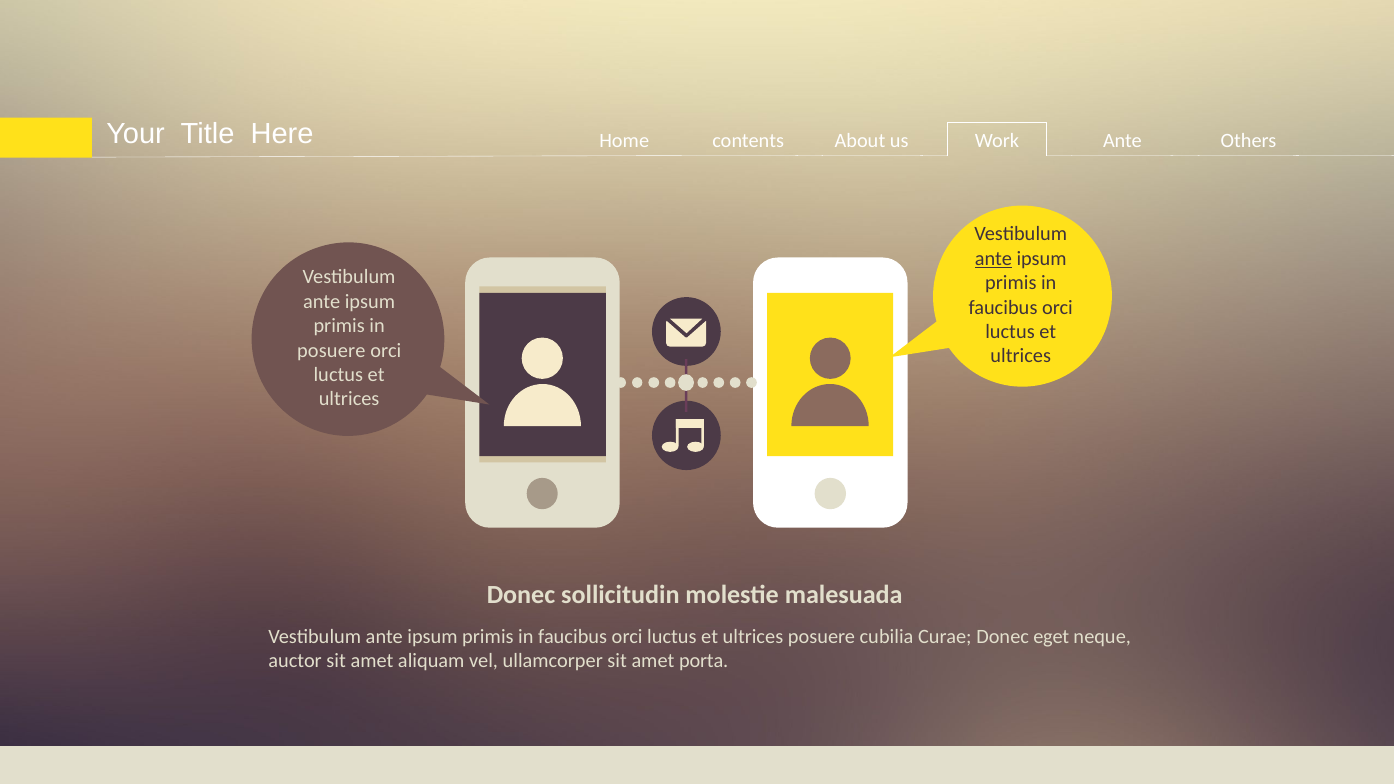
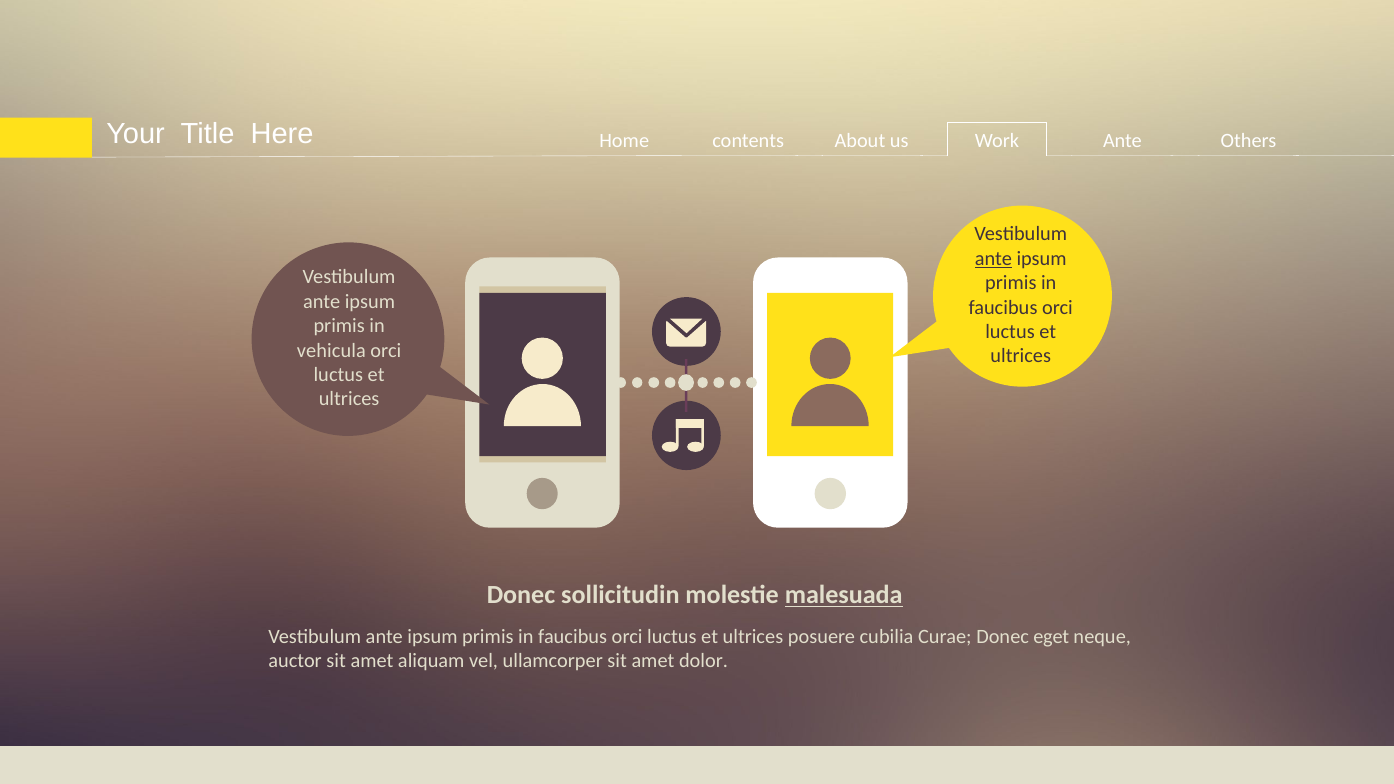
posuere: posuere -> vehicula (331, 350)
malesuada underline: none -> present (844, 595)
porta: porta -> dolor (704, 661)
